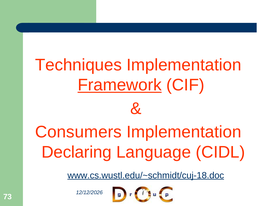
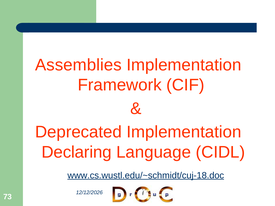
Techniques: Techniques -> Assemblies (78, 65)
Framework underline: present -> none (120, 85)
Consumers: Consumers -> Deprecated (78, 132)
